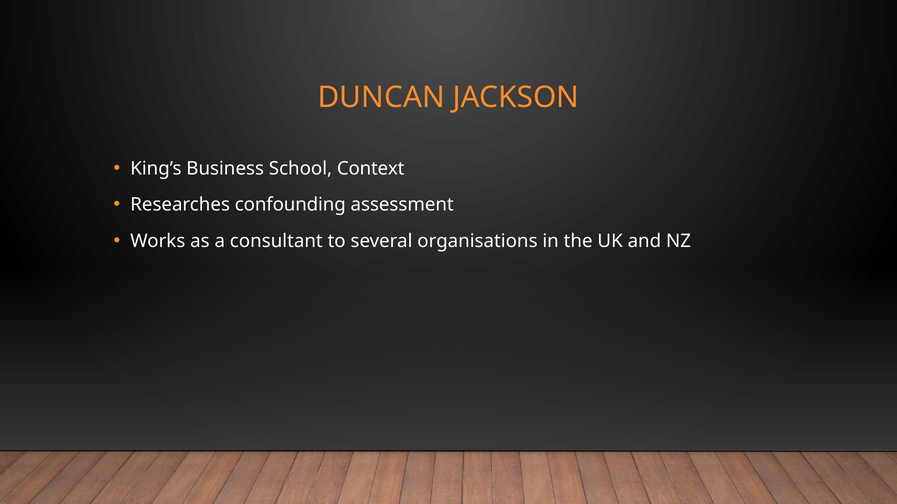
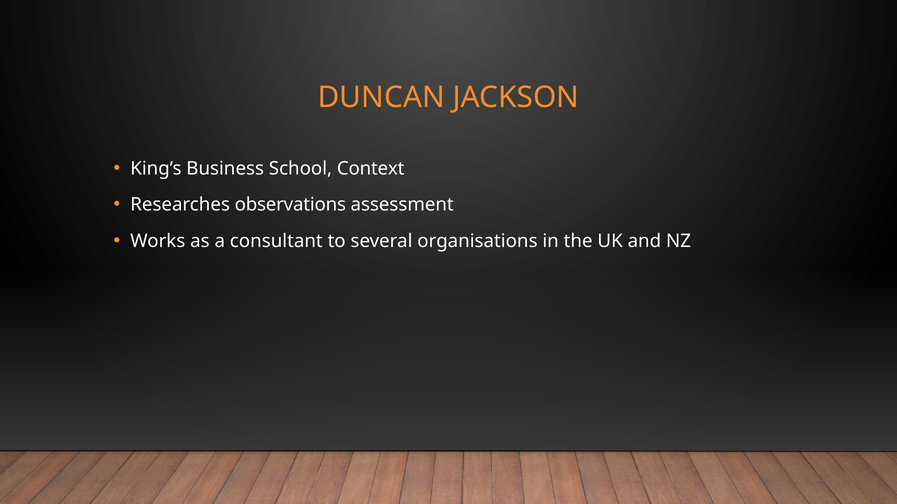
confounding: confounding -> observations (290, 205)
